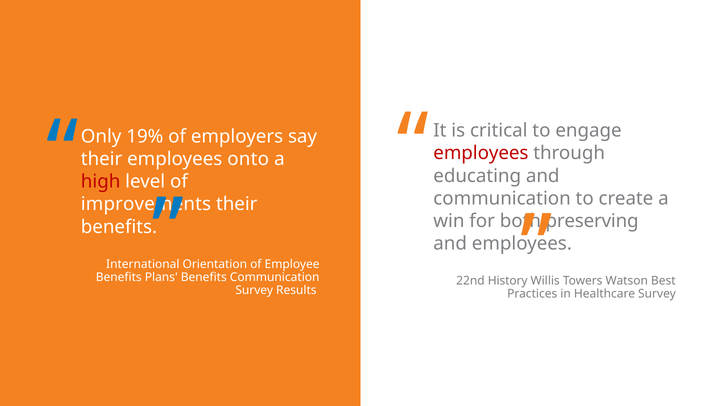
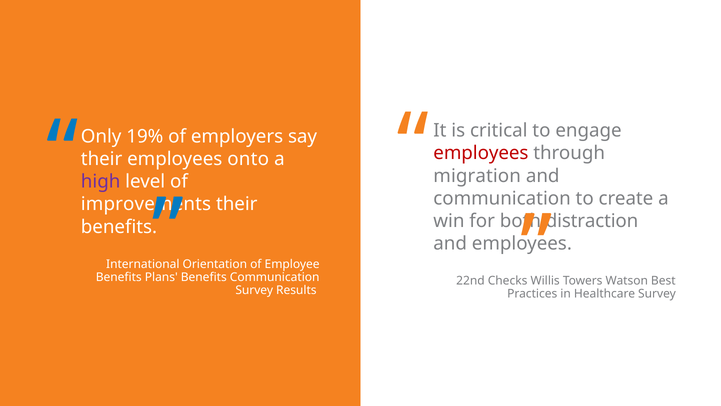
educating: educating -> migration (477, 176)
high colour: red -> purple (101, 182)
preserving: preserving -> distraction (592, 221)
History: History -> Checks (508, 281)
